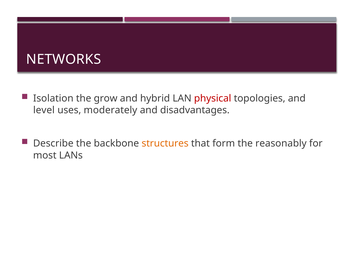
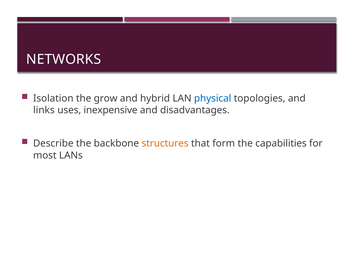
physical colour: red -> blue (213, 98)
level: level -> links (44, 110)
moderately: moderately -> inexpensive (111, 110)
reasonably: reasonably -> capabilities (281, 144)
